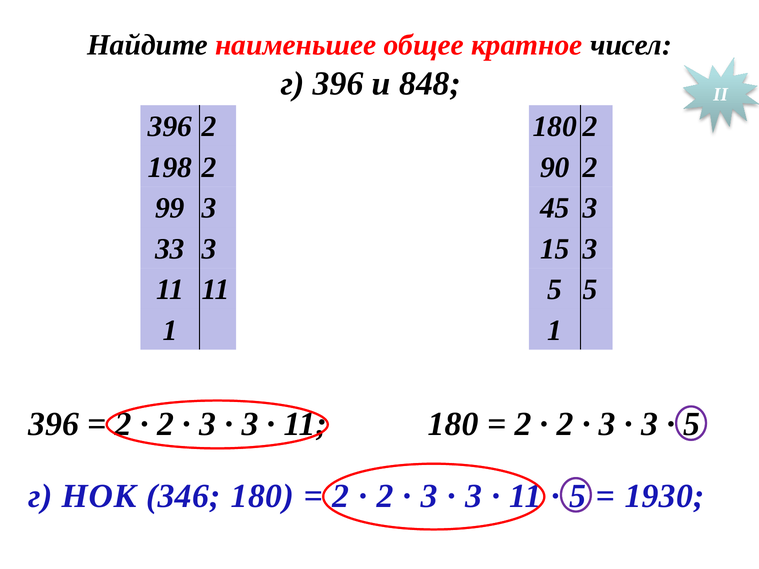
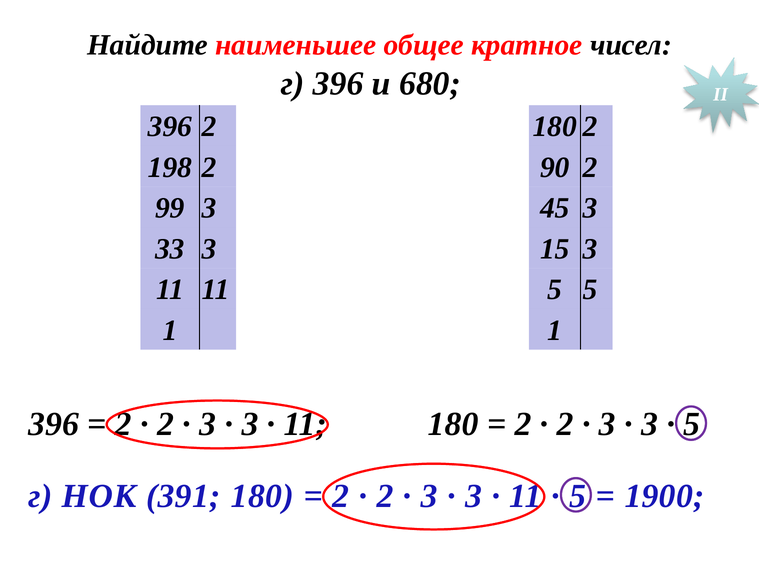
848: 848 -> 680 (430, 84)
346: 346 -> 391 (183, 496)
1930: 1930 -> 1900 (665, 496)
